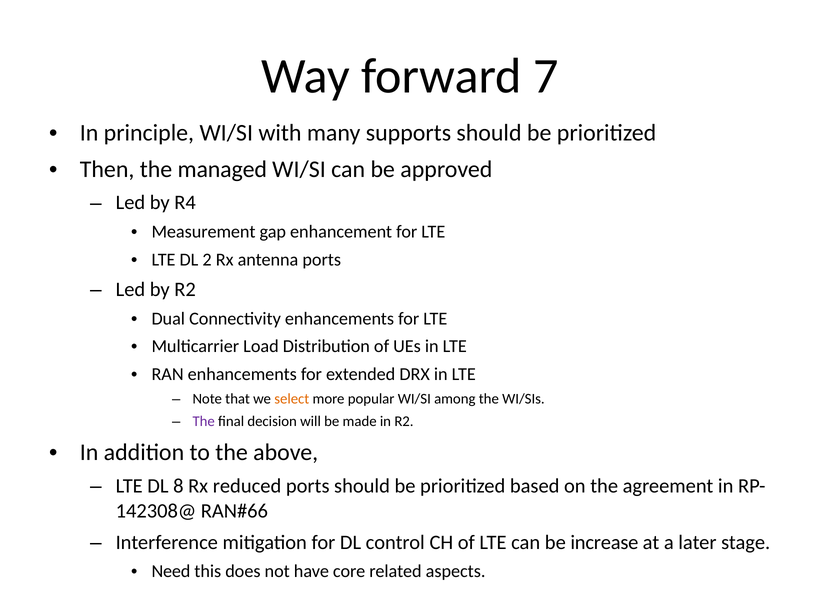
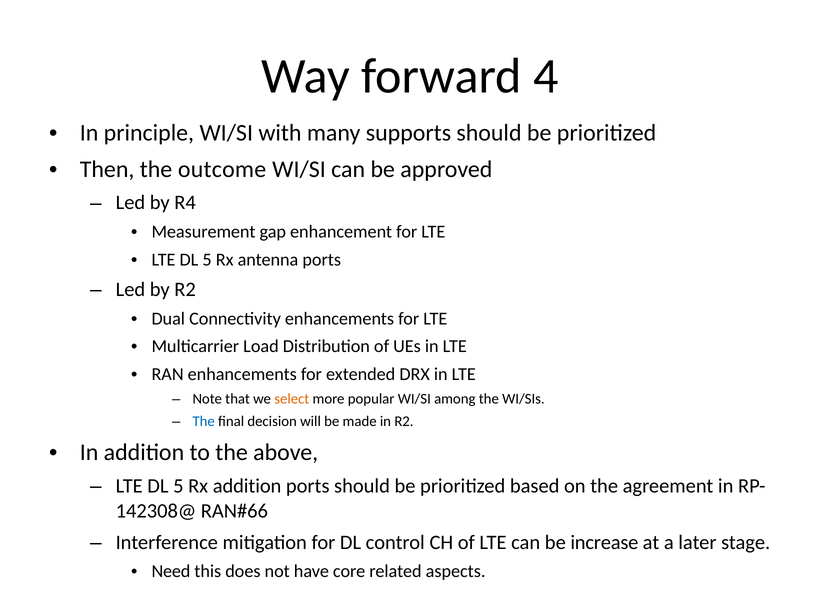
7: 7 -> 4 (546, 76)
managed: managed -> outcome (222, 169)
2: 2 -> 5 (207, 260)
The colour: purple -> blue (204, 421)
8: 8 -> 5 (178, 486)
Rx reduced: reduced -> addition (247, 486)
